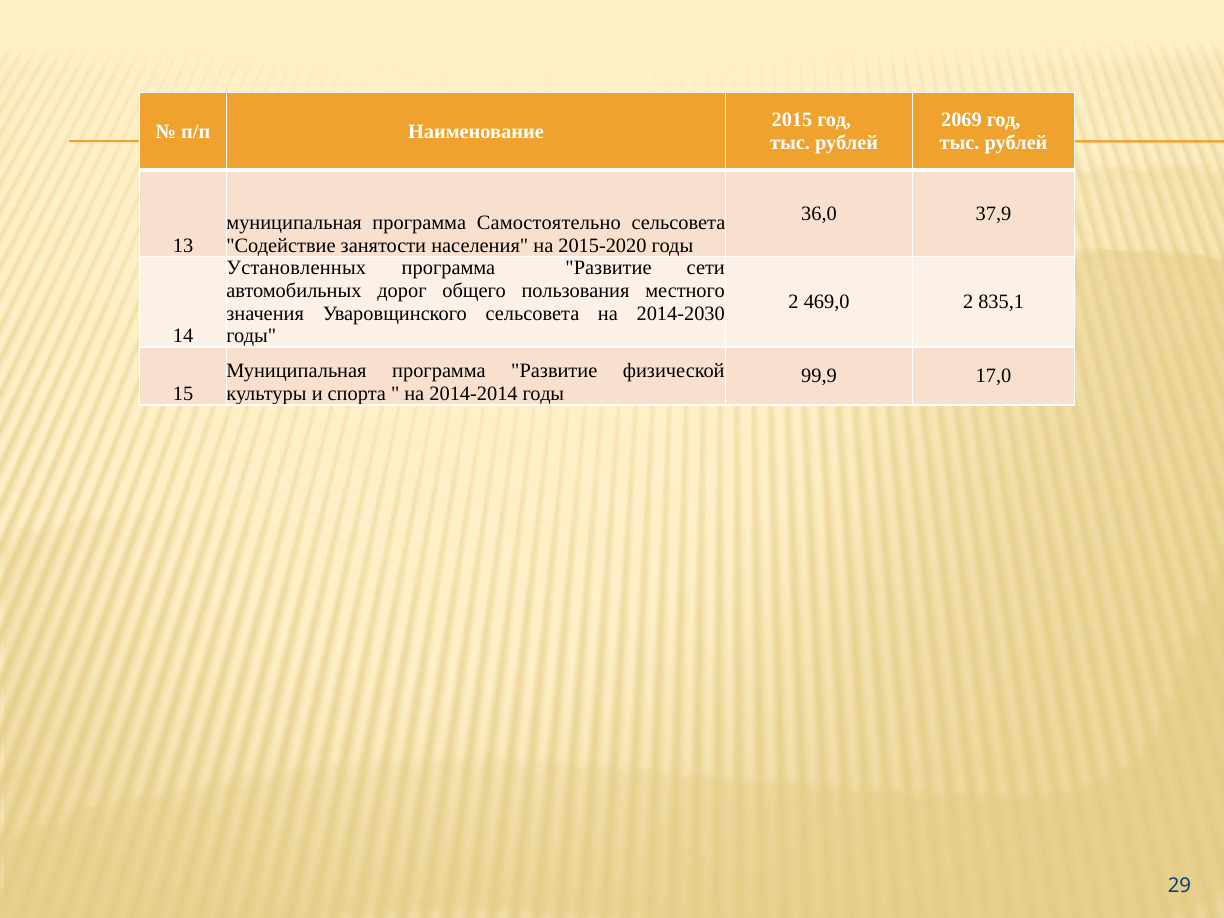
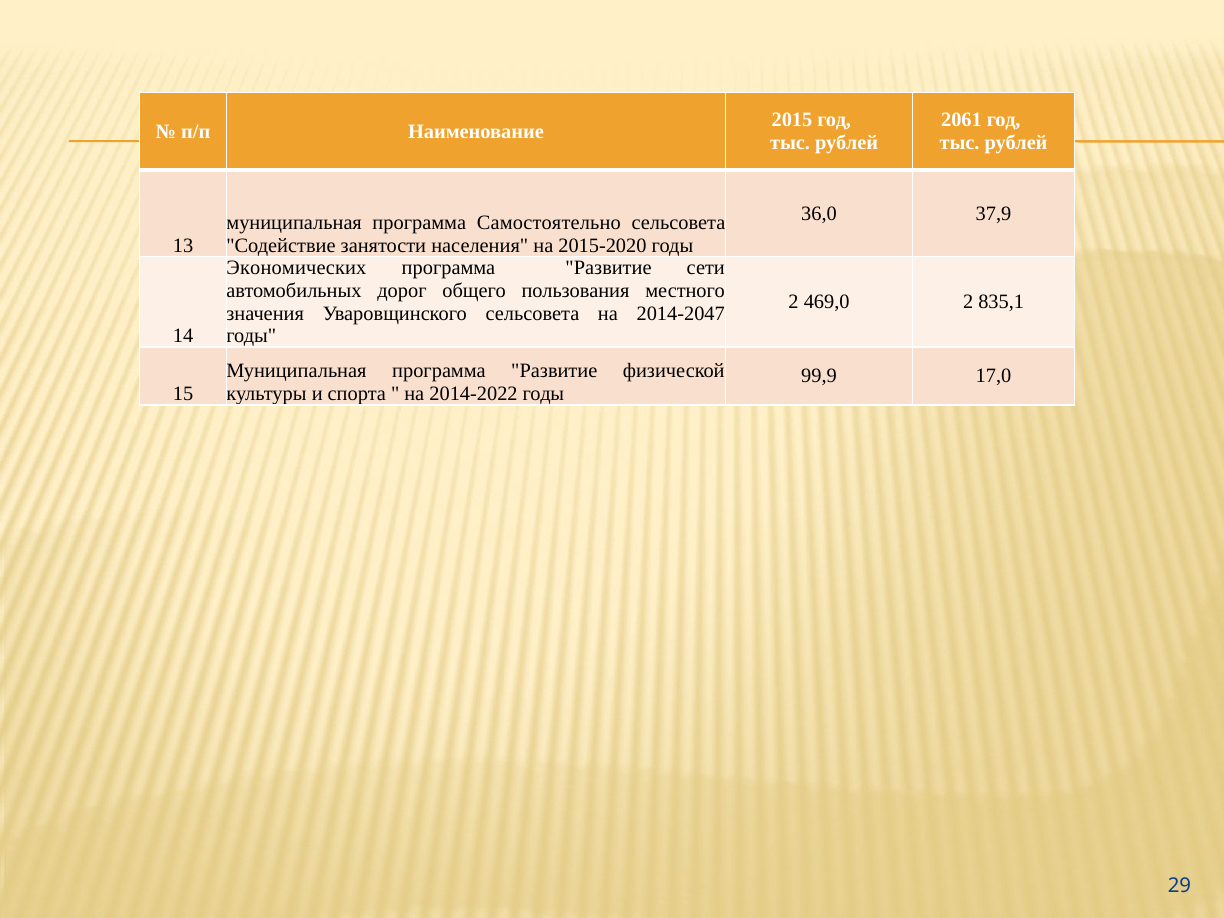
2069: 2069 -> 2061 (961, 120)
Установленных: Установленных -> Экономических (296, 268)
2014-2030: 2014-2030 -> 2014-2047 (681, 313)
2014-2014: 2014-2014 -> 2014-2022 (474, 394)
